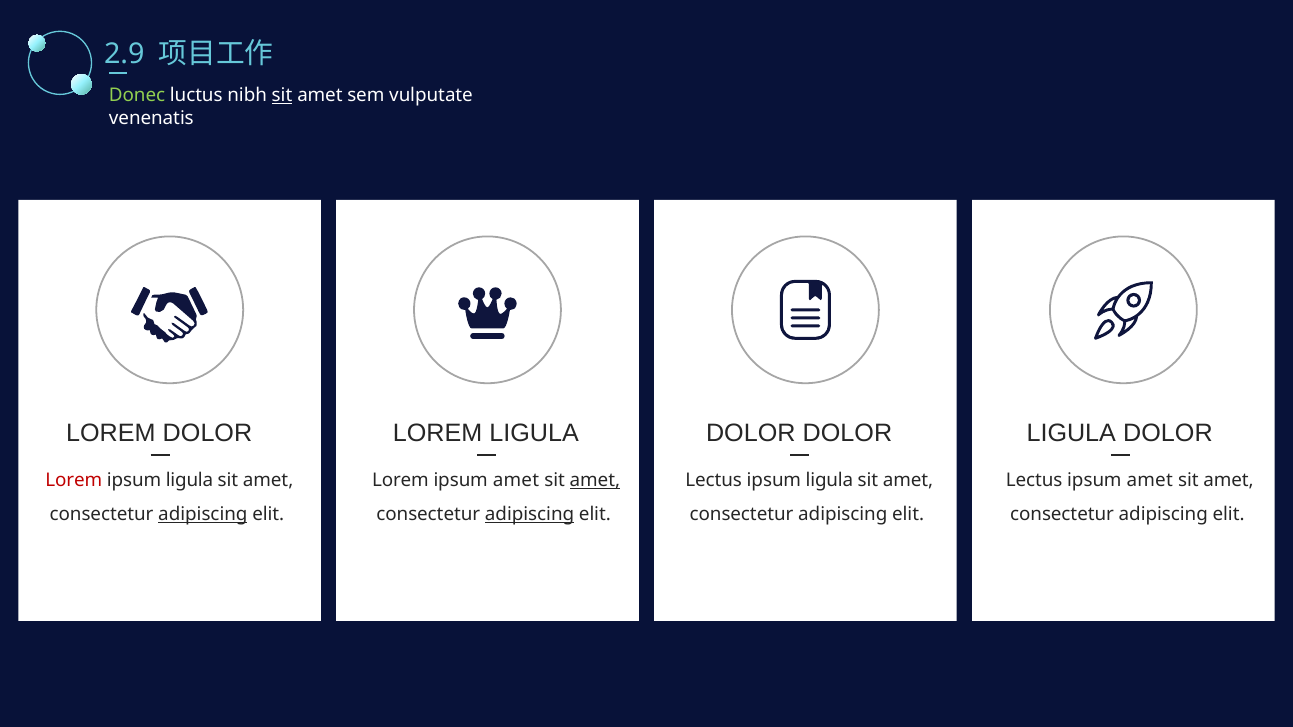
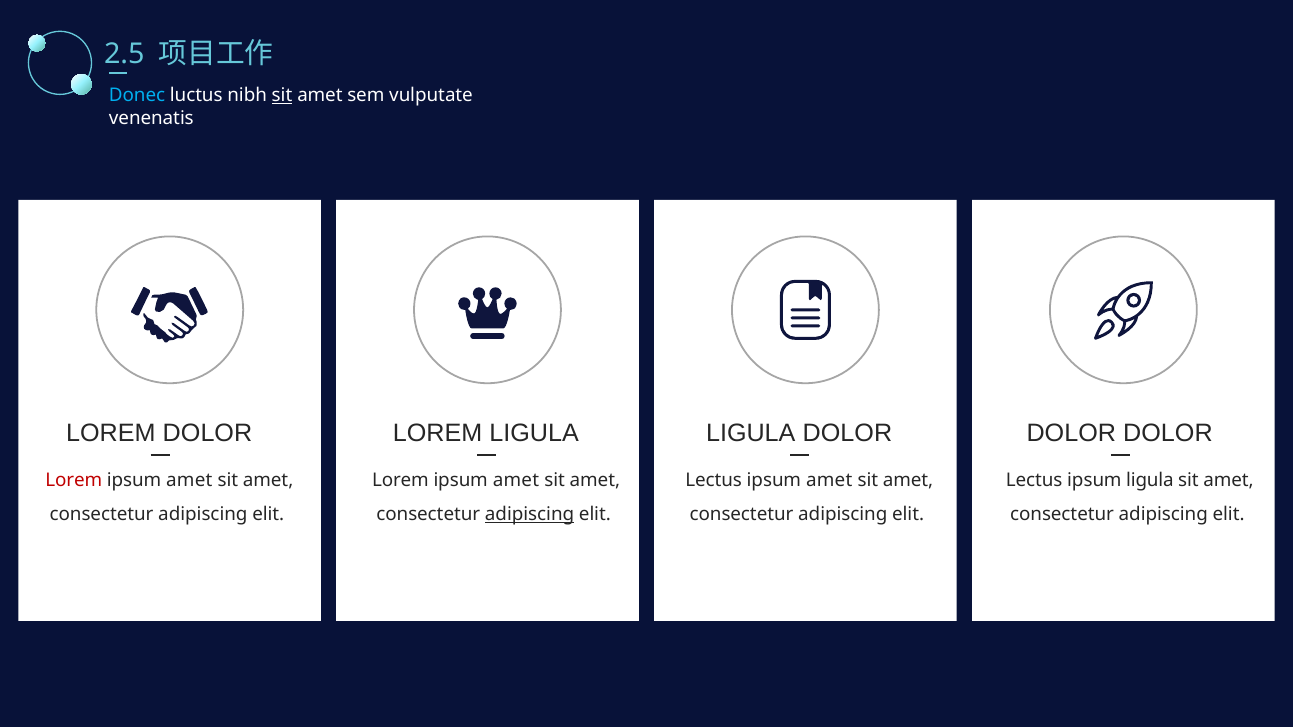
2.9: 2.9 -> 2.5 (124, 54)
Donec colour: light green -> light blue (137, 95)
DOLOR: DOLOR -> LIGULA (751, 433)
LIGULA: LIGULA -> DOLOR (1071, 433)
ligula: ligula -> amet (189, 481)
amet underline: present -> none (595, 481)
ligula: ligula -> amet (829, 481)
amet: amet -> ligula (1150, 481)
adipiscing underline: present -> none (203, 514)
